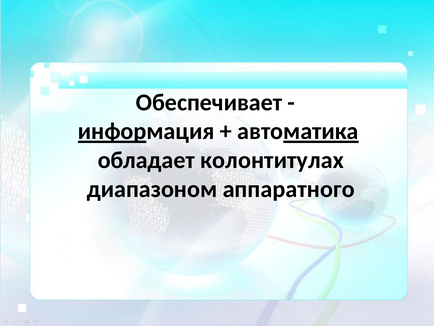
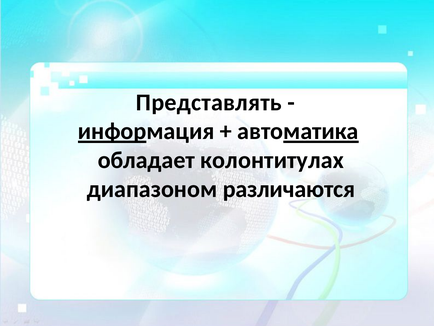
Обеспечивает: Обеспечивает -> Представлять (209, 102)
аппаратного: аппаратного -> различаются (289, 189)
